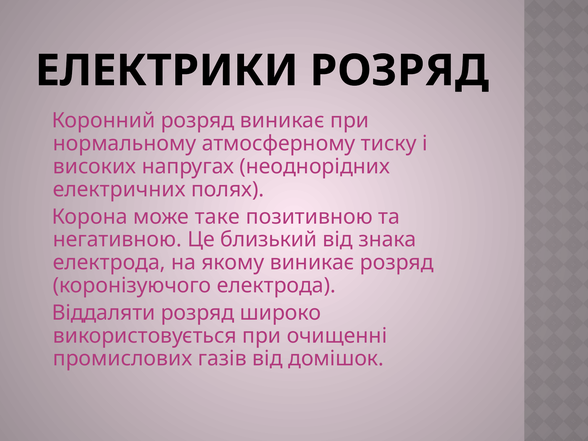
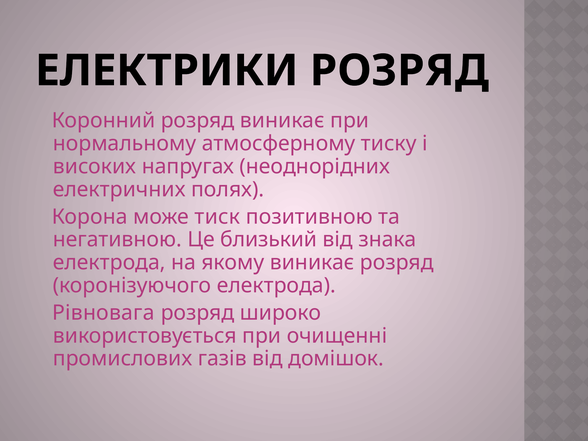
таке: таке -> тиск (217, 217)
Віддаляти: Віддаляти -> Рівновага (103, 313)
